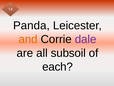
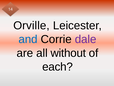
Panda: Panda -> Orville (31, 25)
and colour: orange -> blue (28, 39)
subsoil: subsoil -> without (68, 53)
